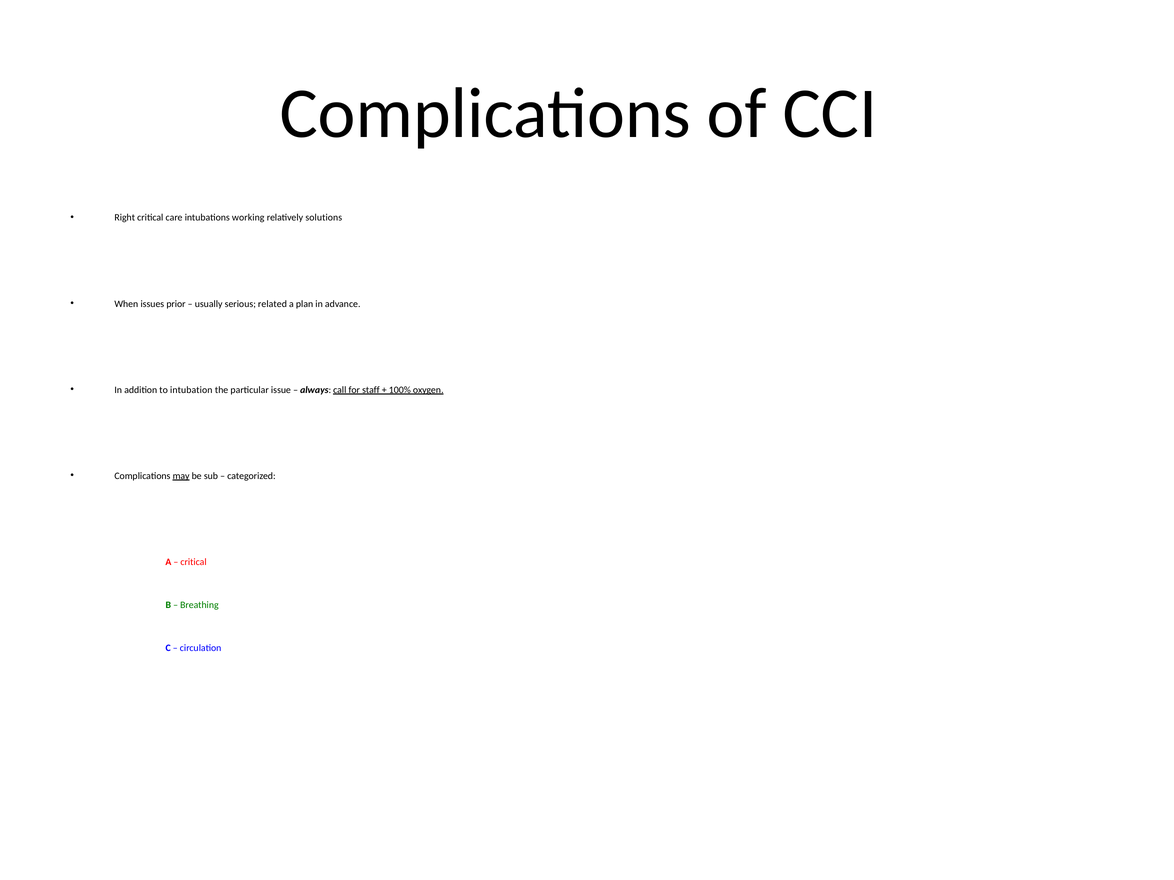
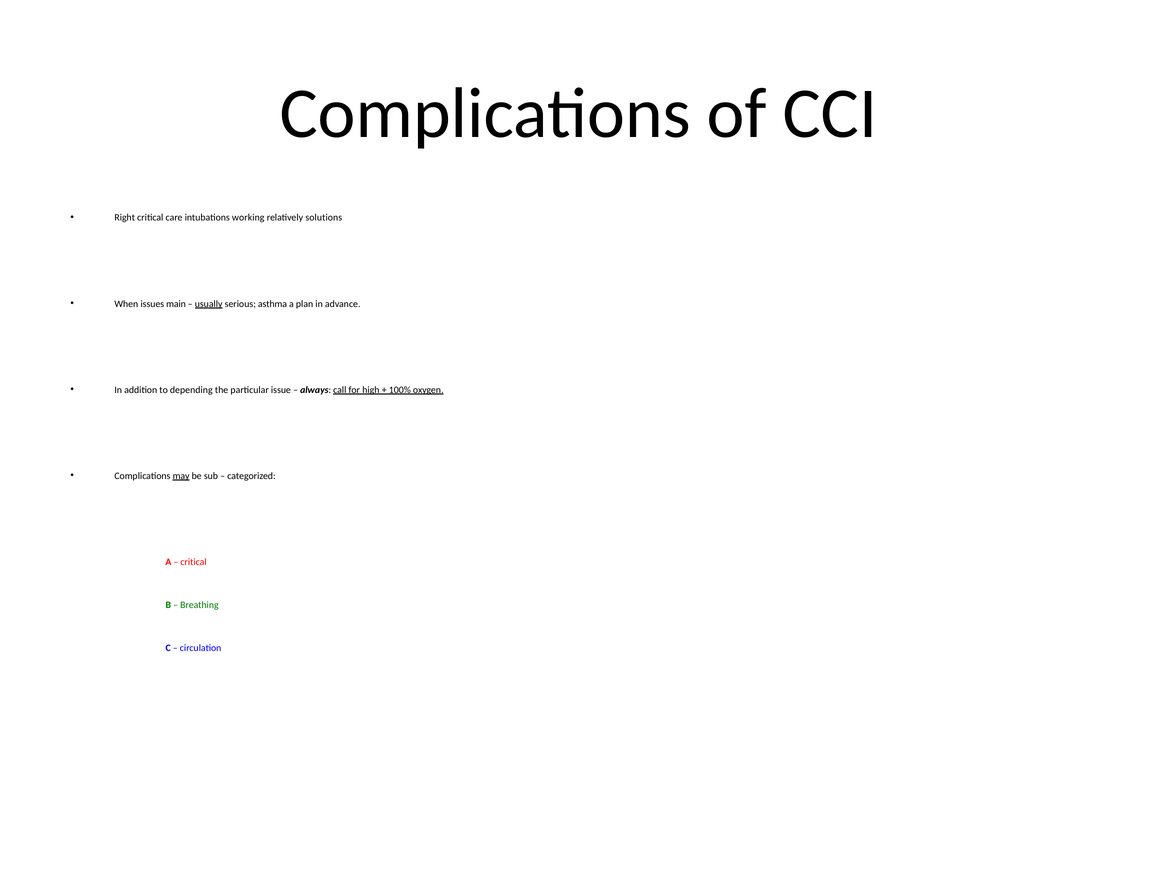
prior: prior -> main (176, 304)
usually underline: none -> present (209, 304)
related: related -> asthma (273, 304)
intubation: intubation -> depending (191, 390)
staff: staff -> high (371, 390)
